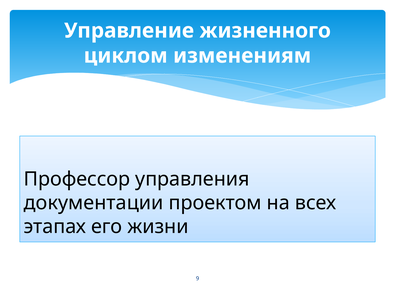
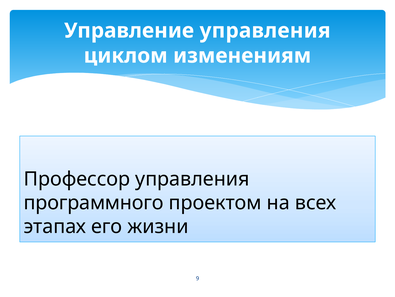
Управление жизненного: жизненного -> управления (265, 31)
документации: документации -> программного (94, 202)
